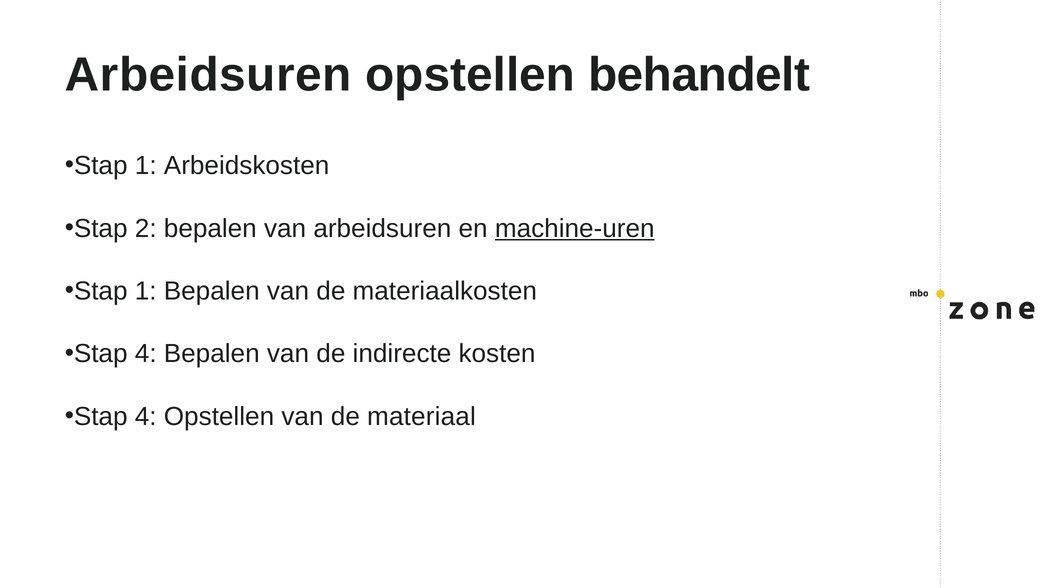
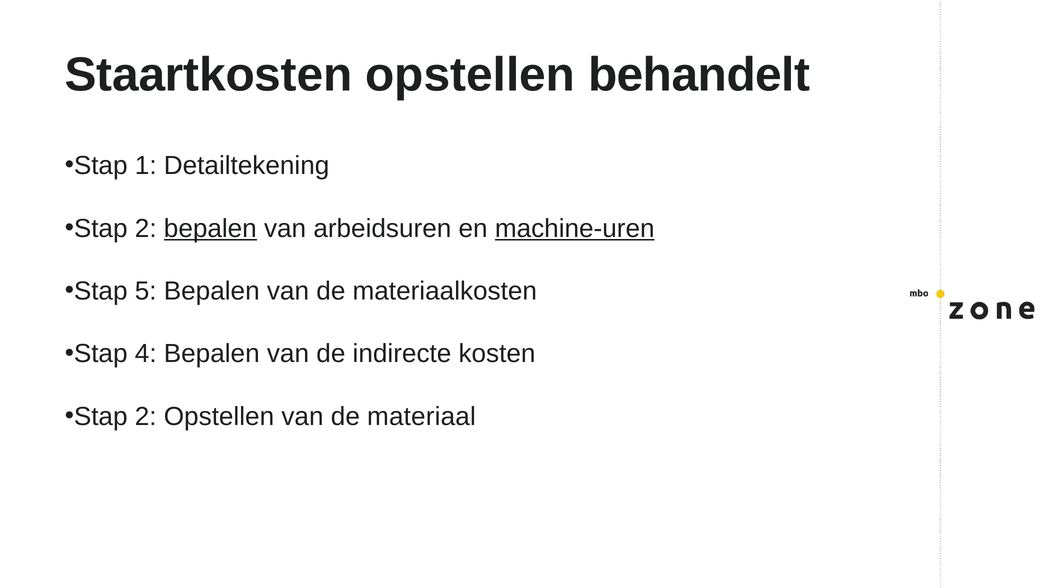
Arbeidsuren: Arbeidsuren -> Staartkosten (209, 75)
Arbeidskosten: Arbeidskosten -> Detailtekening (247, 166)
bepalen underline: none -> present (210, 228)
1: 1 -> 5 (146, 291)
4: 4 -> 2 (146, 416)
